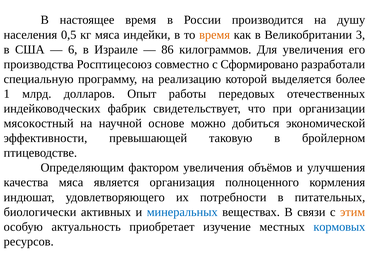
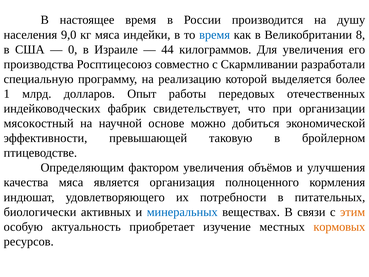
0,5: 0,5 -> 9,0 (69, 35)
время colour: orange -> blue (215, 35)
3: 3 -> 8 (361, 35)
6: 6 -> 0 (73, 49)
86: 86 -> 44 (167, 49)
Сформировано: Сформировано -> Скармливании (259, 64)
кормовых colour: blue -> orange (339, 227)
